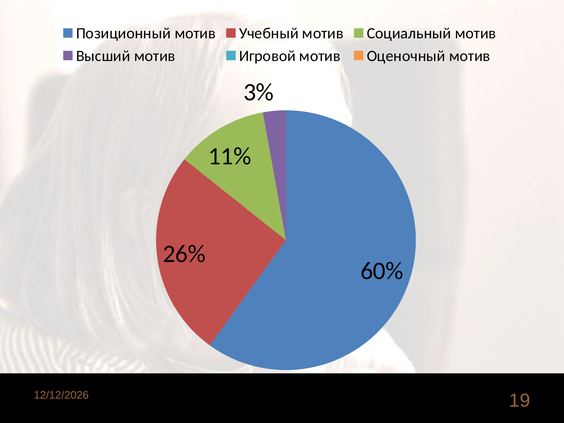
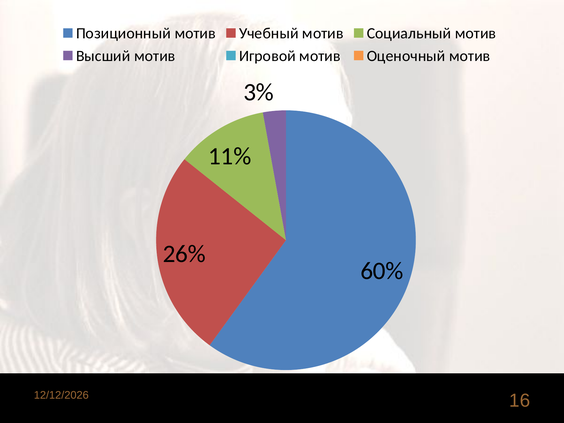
19: 19 -> 16 (520, 401)
